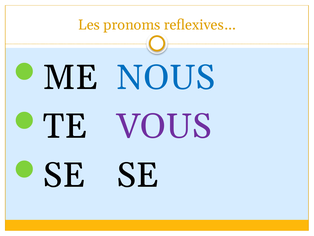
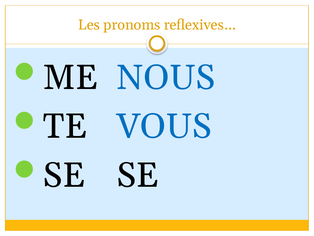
VOUS colour: purple -> blue (164, 126)
